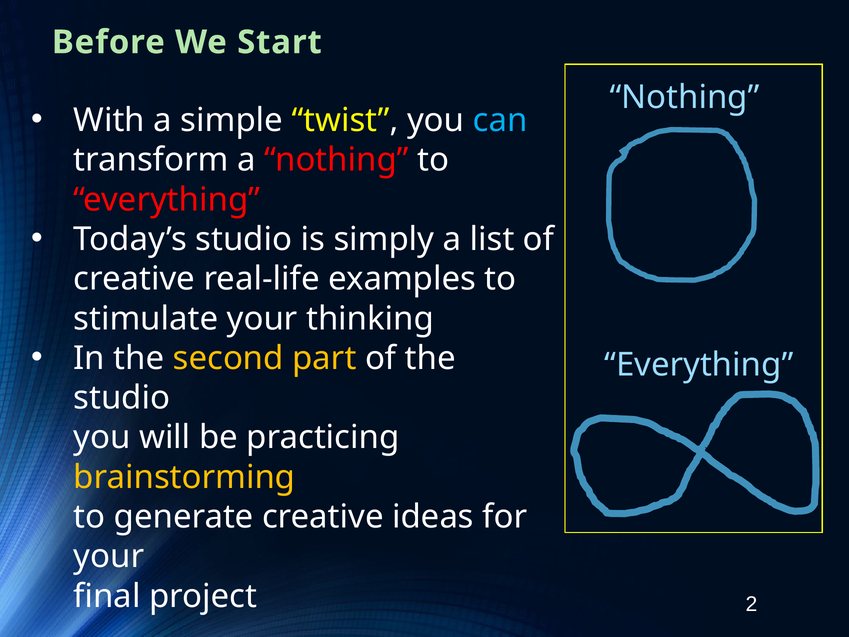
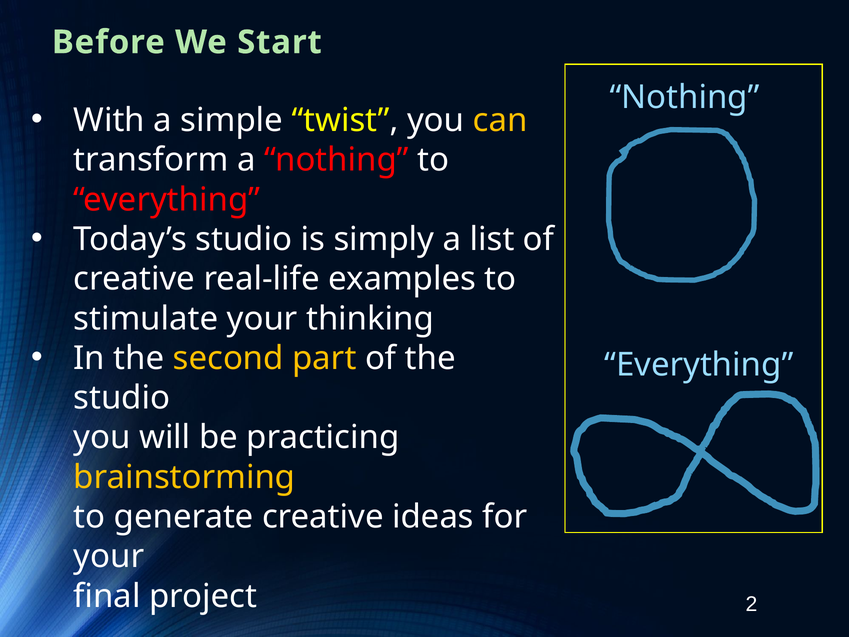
can colour: light blue -> yellow (500, 120)
